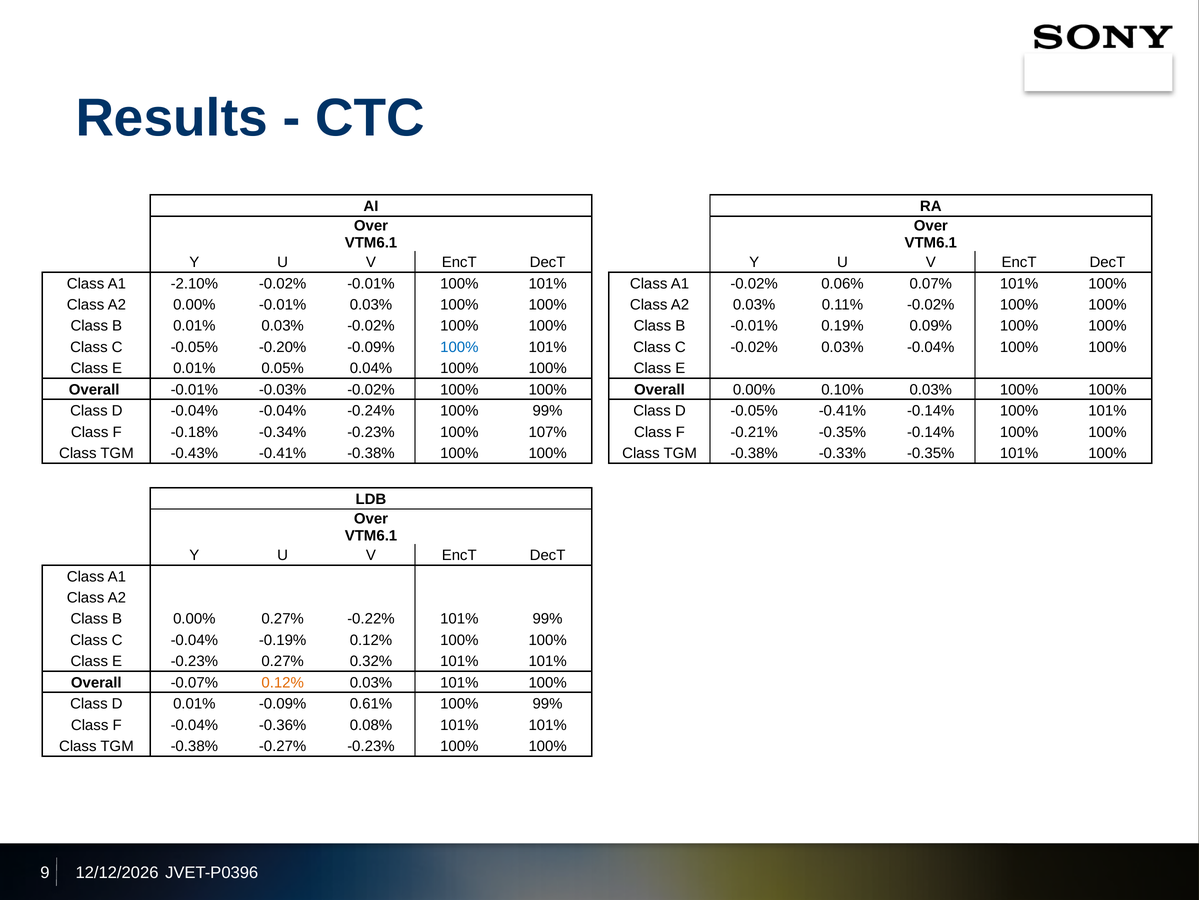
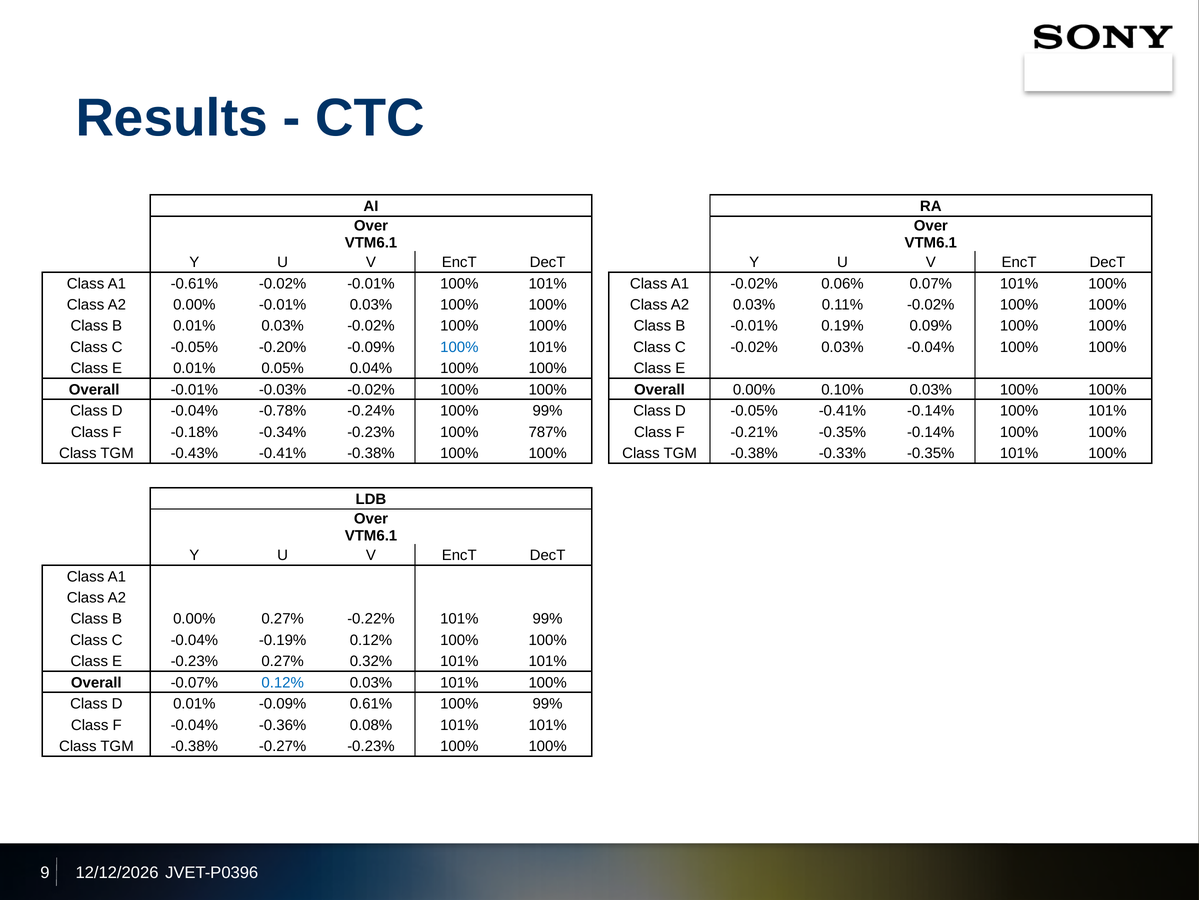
-2.10%: -2.10% -> -0.61% (194, 283)
-0.04% -0.04%: -0.04% -> -0.78% (283, 411)
107%: 107% -> 787% (548, 432)
0.12% colour: orange -> blue (283, 682)
